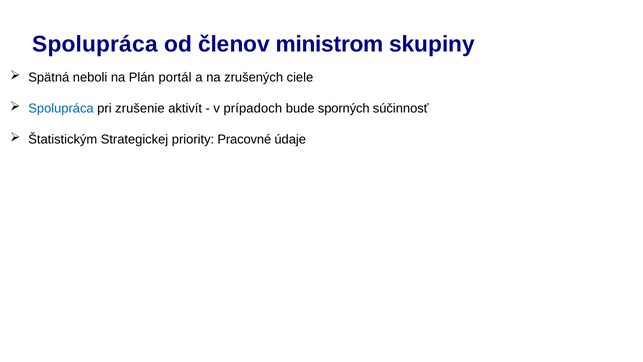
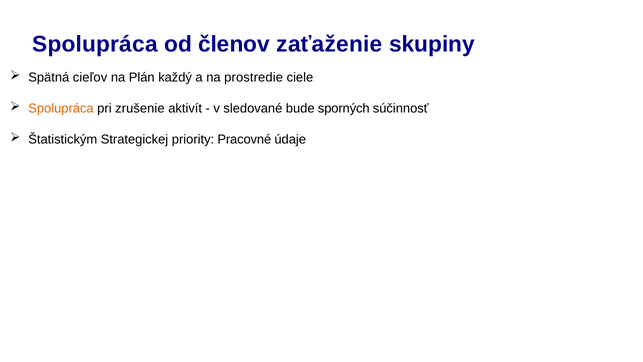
ministrom: ministrom -> zaťaženie (329, 44)
neboli: neboli -> cieľov (90, 77)
portál: portál -> každý (175, 77)
zrušených: zrušených -> prostredie (254, 77)
Spolupráca colour: blue -> orange (61, 108)
prípadoch: prípadoch -> sledované (253, 108)
